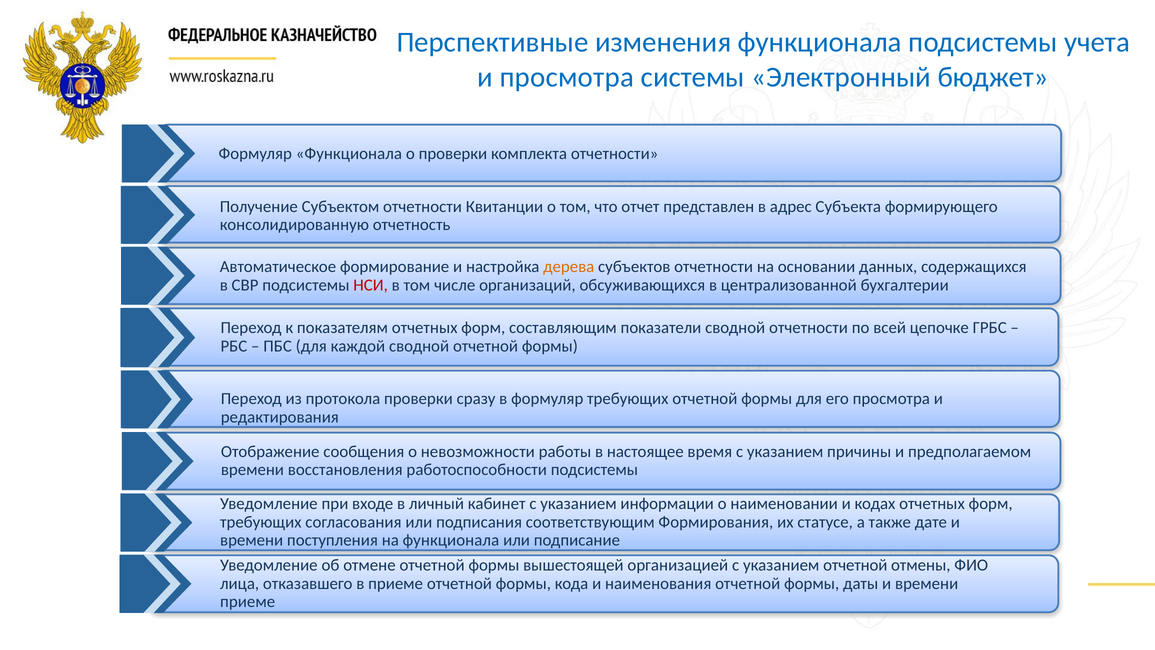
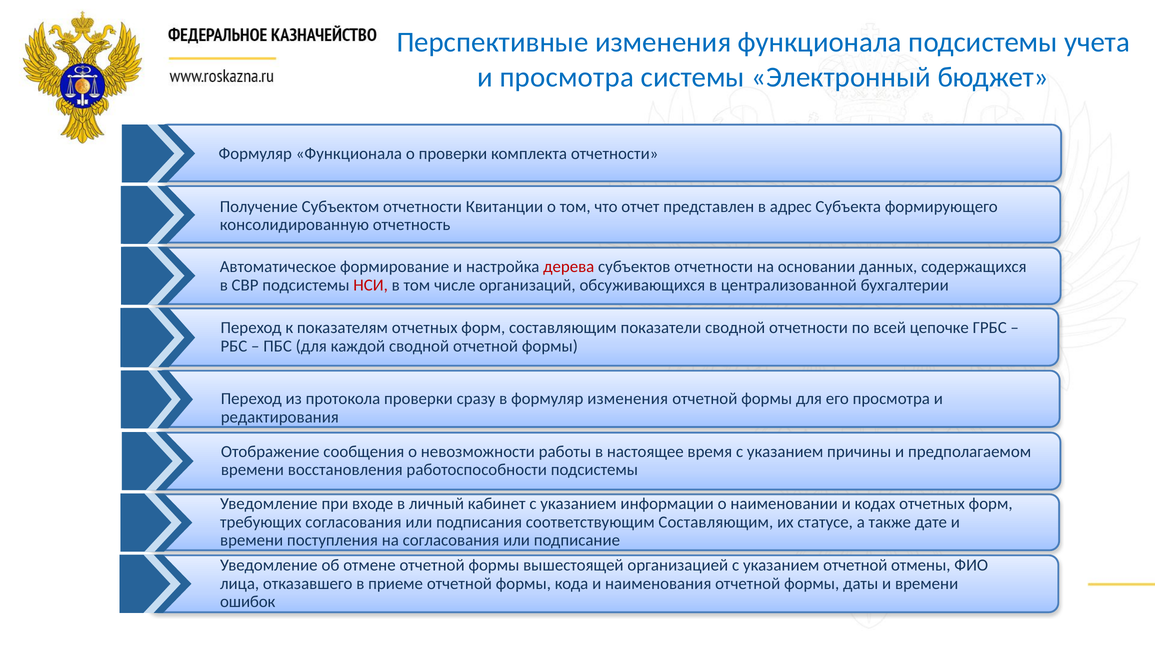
дерева colour: orange -> red (569, 267)
формуляр требующих: требующих -> изменения (628, 399)
соответствующим Формирования: Формирования -> Составляющим (716, 522)
на функционала: функционала -> согласования (451, 540)
приеме: приеме -> ошибок (248, 602)
